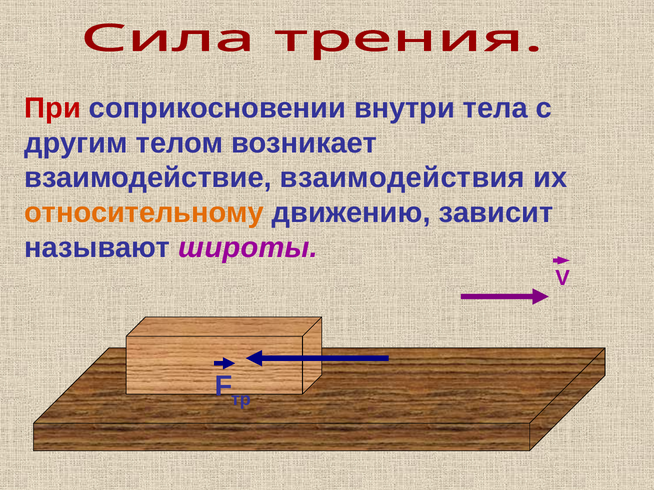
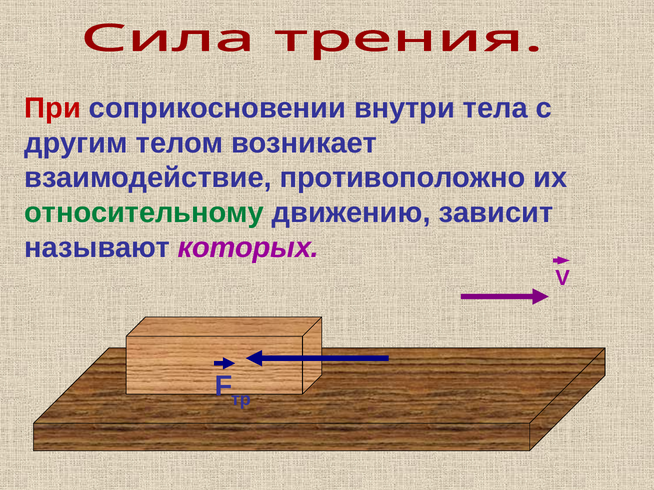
взаимодействия: взаимодействия -> противоположно (403, 178)
относительному colour: orange -> green (144, 213)
широты: широты -> которых (248, 248)
